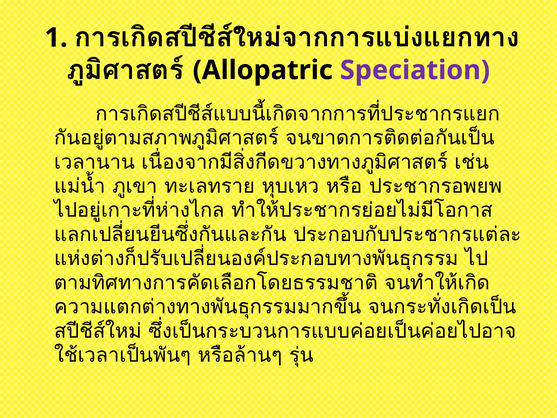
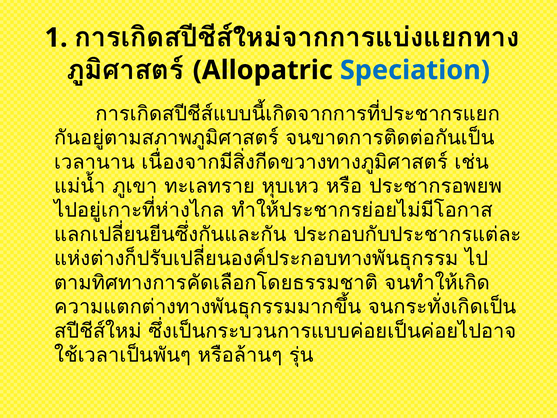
Speciation colour: purple -> blue (415, 70)
